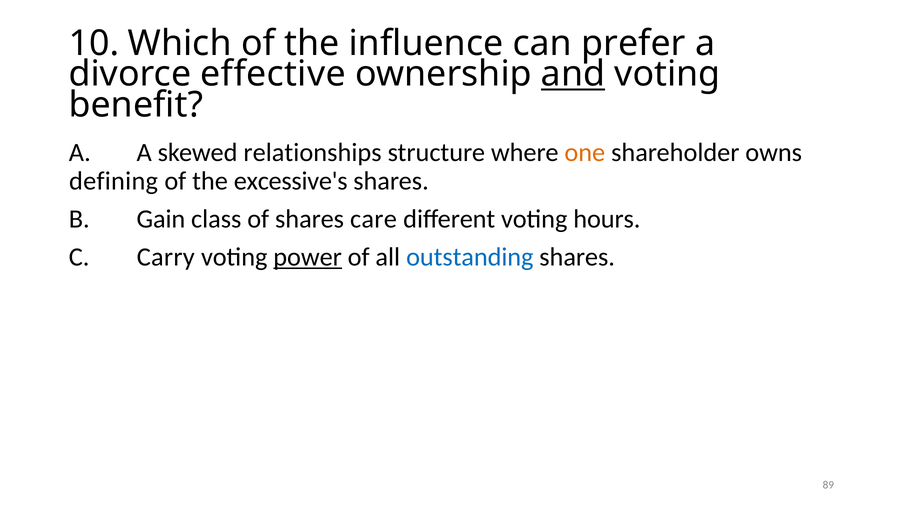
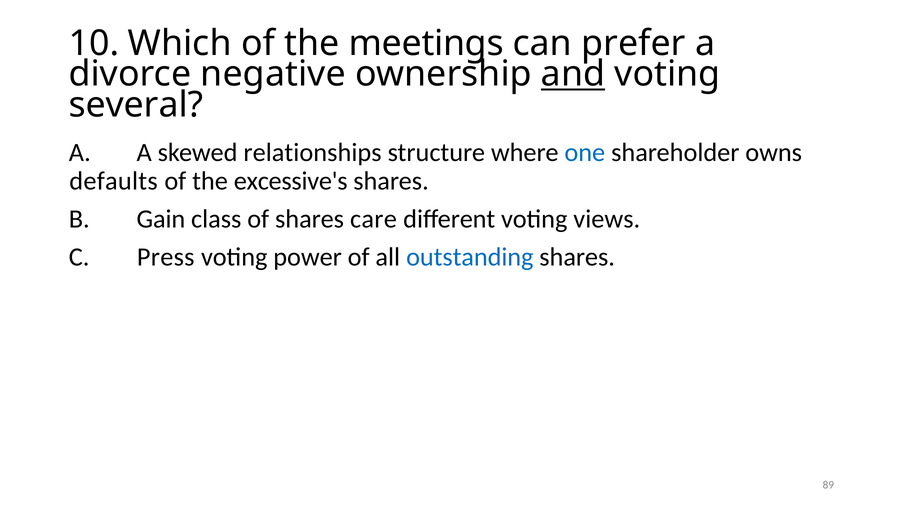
influence: influence -> meetings (426, 43)
effective: effective -> negative (273, 74)
benefit: benefit -> several (136, 105)
one colour: orange -> blue (585, 153)
defining: defining -> defaults (114, 181)
hours: hours -> views (607, 219)
Carry: Carry -> Press (166, 257)
power underline: present -> none (308, 257)
